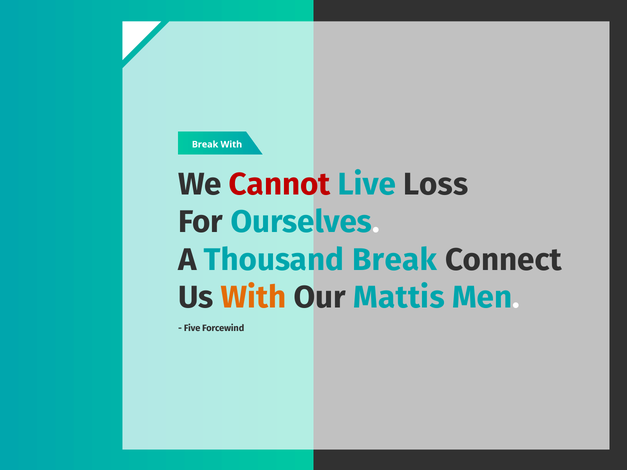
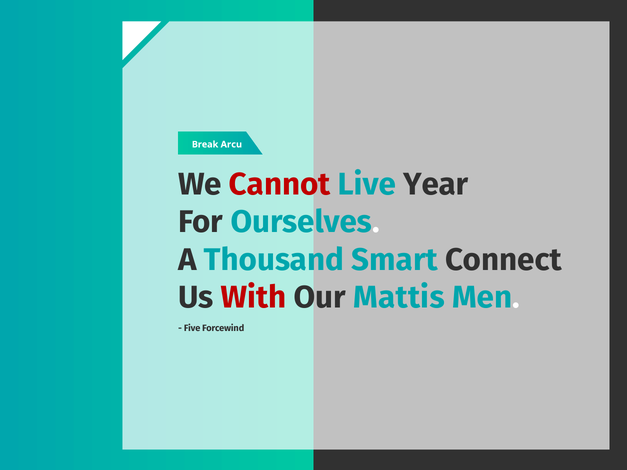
Break With: With -> Arcu (231, 144)
Loss: Loss -> Year (436, 185)
Thousand Break: Break -> Smart (395, 260)
With colour: orange -> red (254, 297)
